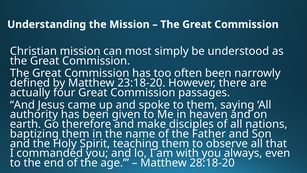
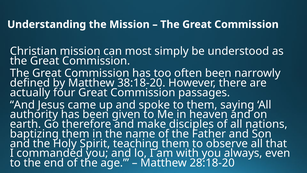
23:18-20: 23:18-20 -> 38:18-20 (141, 83)
